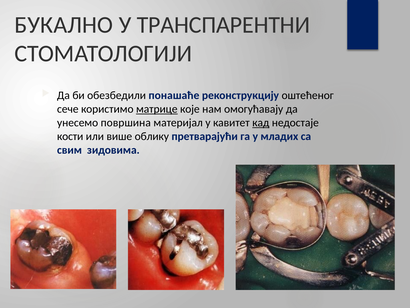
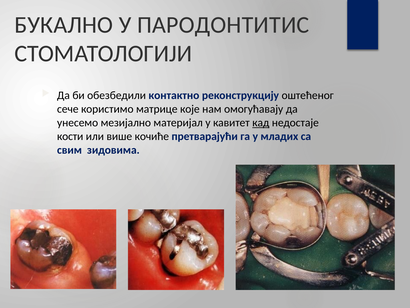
ТРАНСПАРЕНТНИ: ТРАНСПАРЕНТНИ -> ПАРОДОНТИТИС (223, 25)
понашаће: понашаће -> контактно (174, 95)
матрице underline: present -> none (157, 109)
површина: површина -> мезијално (126, 122)
облику: облику -> кочиће (152, 136)
